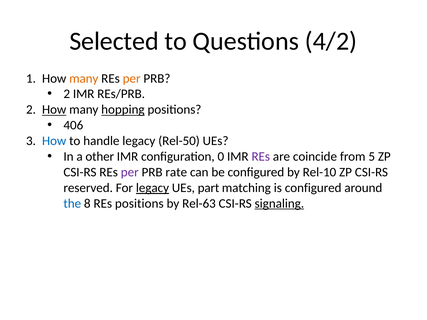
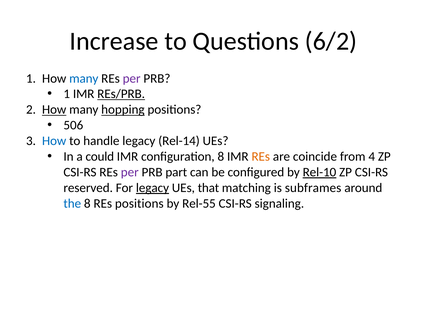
Selected: Selected -> Increase (114, 41)
4/2: 4/2 -> 6/2 (331, 41)
many colour: orange -> blue (84, 78)
per colour: orange -> purple (132, 78)
2: 2 -> 1 (67, 94)
REs/PRB underline: none -> present (121, 94)
406: 406 -> 506 (73, 125)
Rel-50: Rel-50 -> Rel-14 (179, 141)
other: other -> could (100, 157)
configuration 0: 0 -> 8 (221, 157)
REs colour: purple -> orange (261, 157)
5: 5 -> 4 (372, 157)
rate: rate -> part (176, 172)
Rel-10 underline: none -> present (319, 172)
part: part -> that (208, 188)
is configured: configured -> subframes (313, 188)
Rel-63: Rel-63 -> Rel-55 (199, 204)
signaling underline: present -> none (279, 204)
